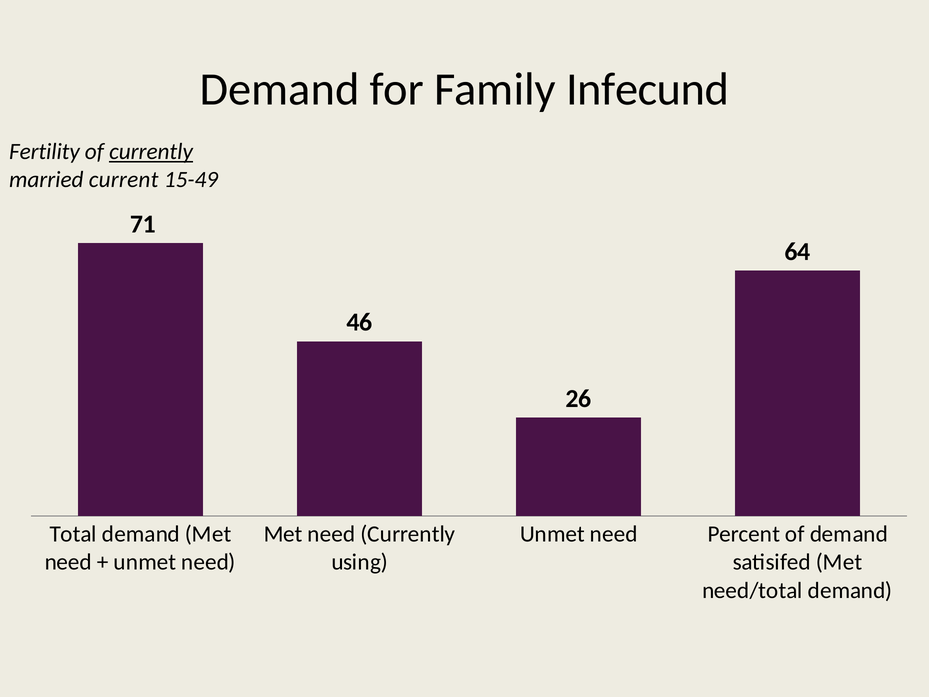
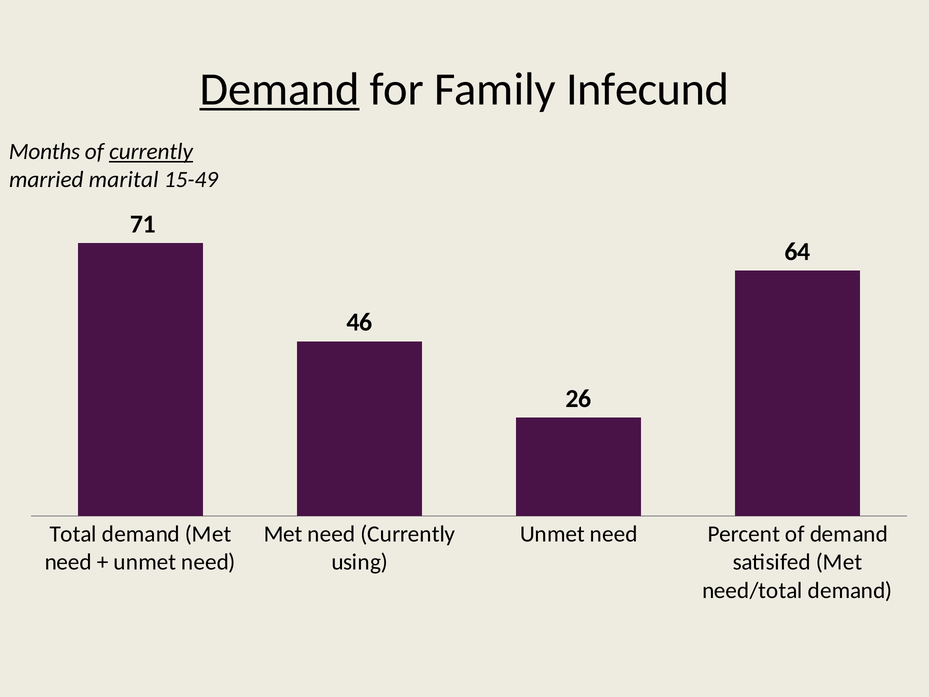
Demand underline: none -> present (280, 89)
Fertility: Fertility -> Months (45, 152)
current: current -> marital (124, 180)
